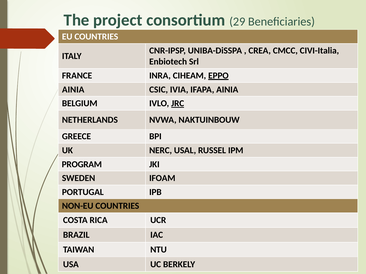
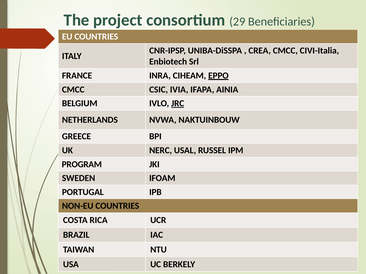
AINIA: AINIA -> CMCC (73, 90)
